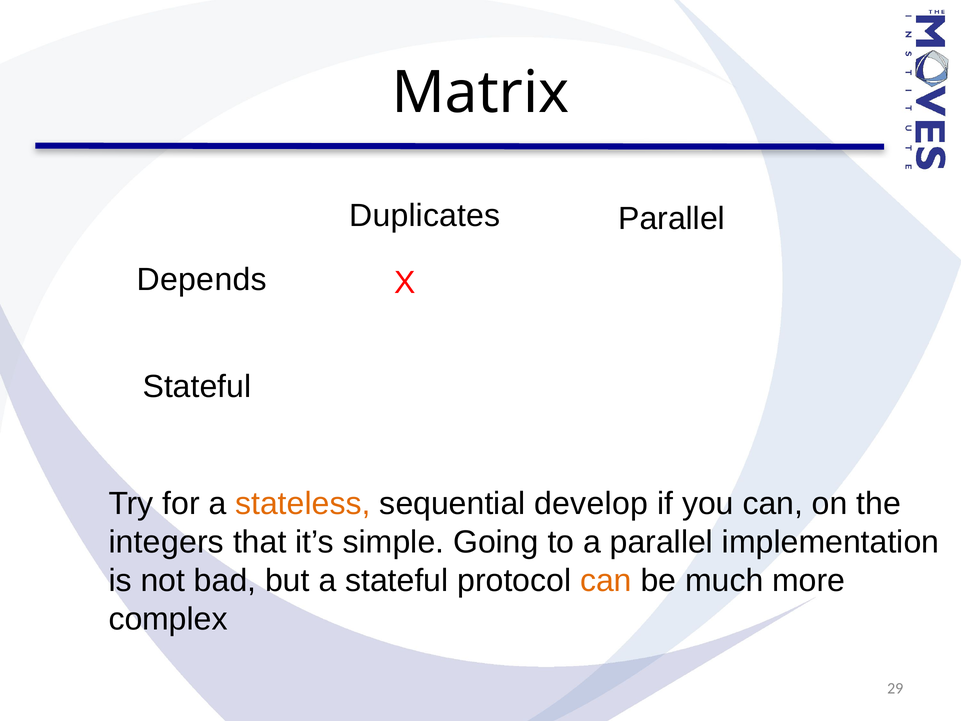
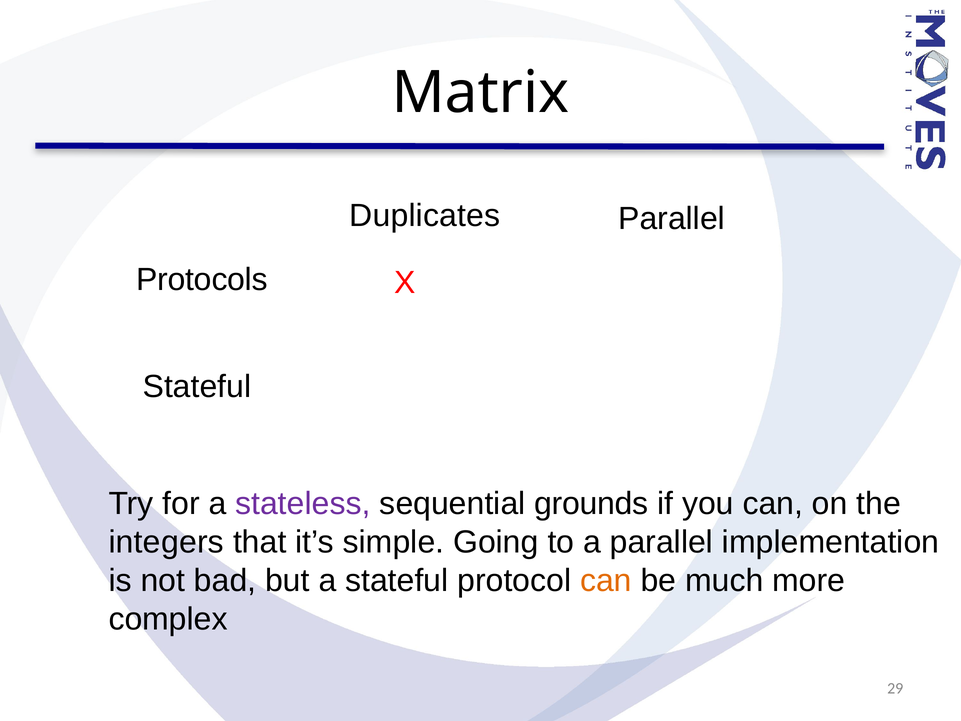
Depends: Depends -> Protocols (202, 279)
stateless colour: orange -> purple (303, 504)
develop: develop -> grounds (591, 504)
